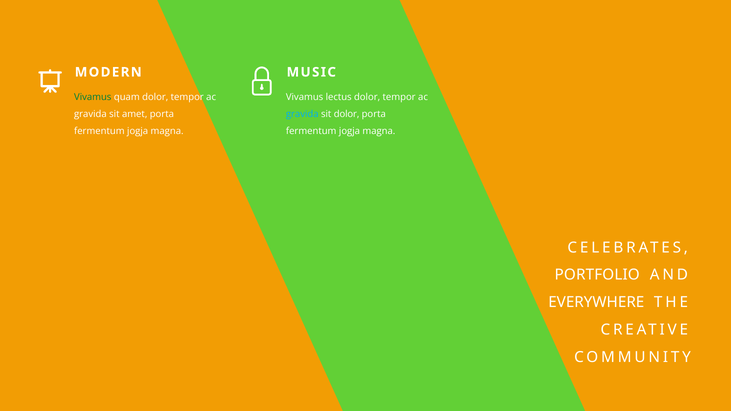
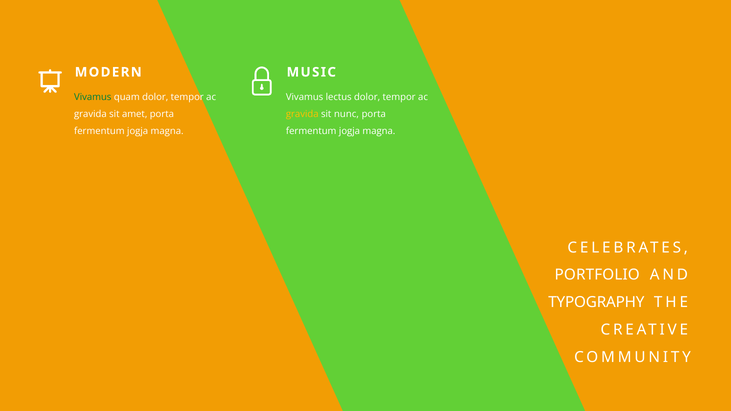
gravida colour: light blue -> yellow (302, 114)
sit dolor: dolor -> nunc (346, 114)
EVERYWHERE: EVERYWHERE -> TYPOGRAPHY (596, 302)
